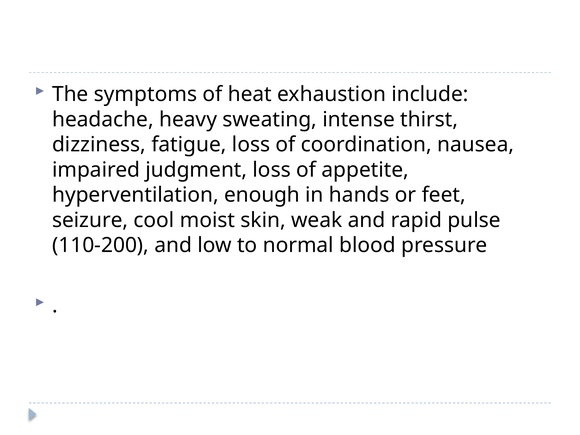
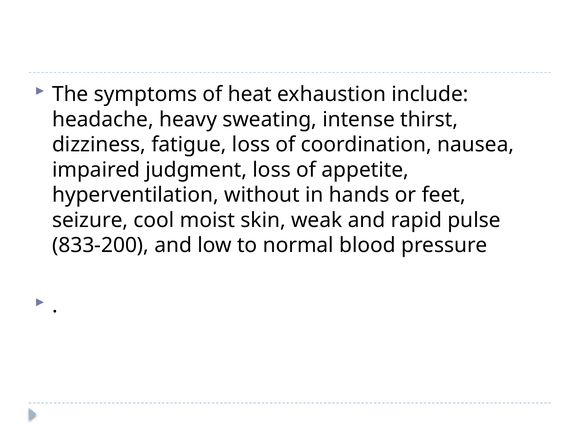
enough: enough -> without (262, 195)
110-200: 110-200 -> 833-200 (101, 245)
